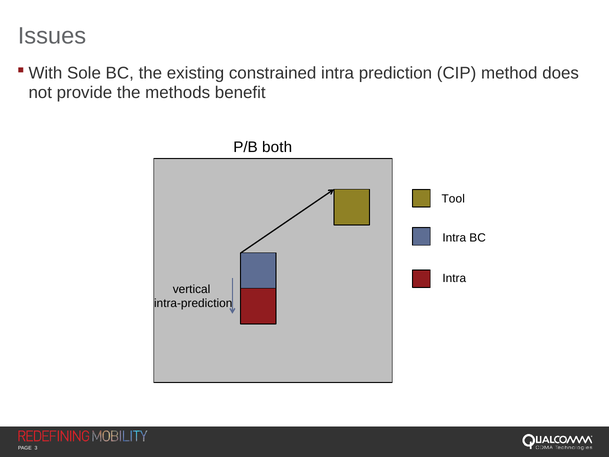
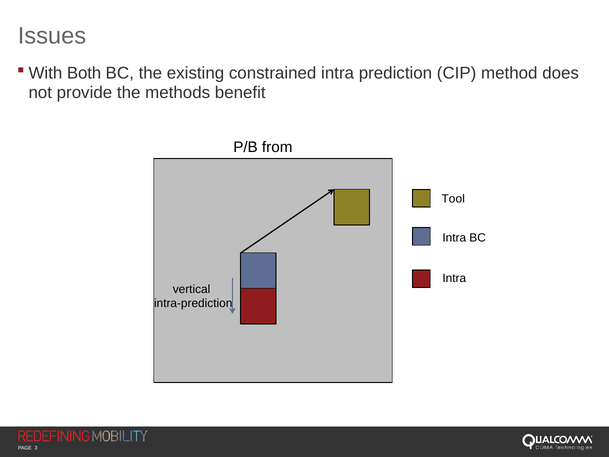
Sole: Sole -> Both (84, 73)
both: both -> from (277, 147)
